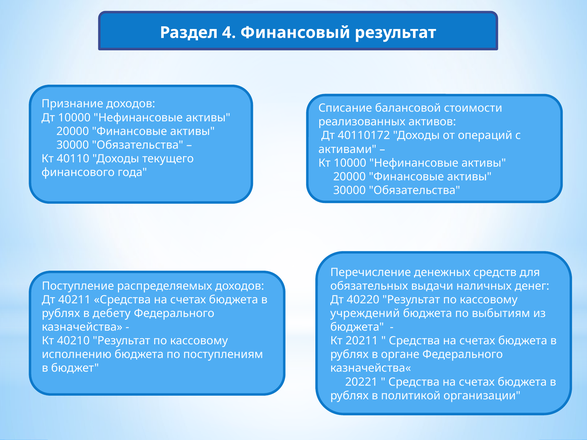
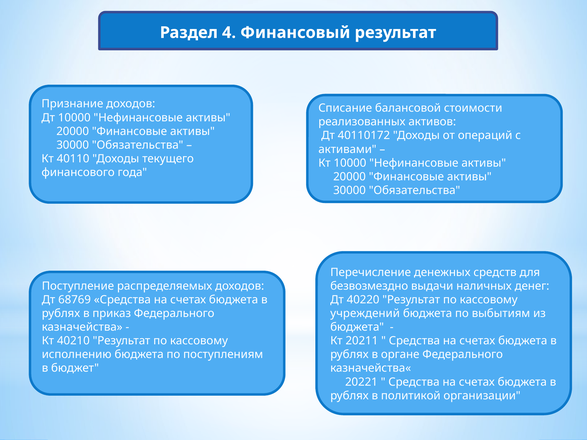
обязательных: обязательных -> безвозмездно (369, 286)
40211: 40211 -> 68769 (75, 300)
дебету: дебету -> приказ (112, 314)
